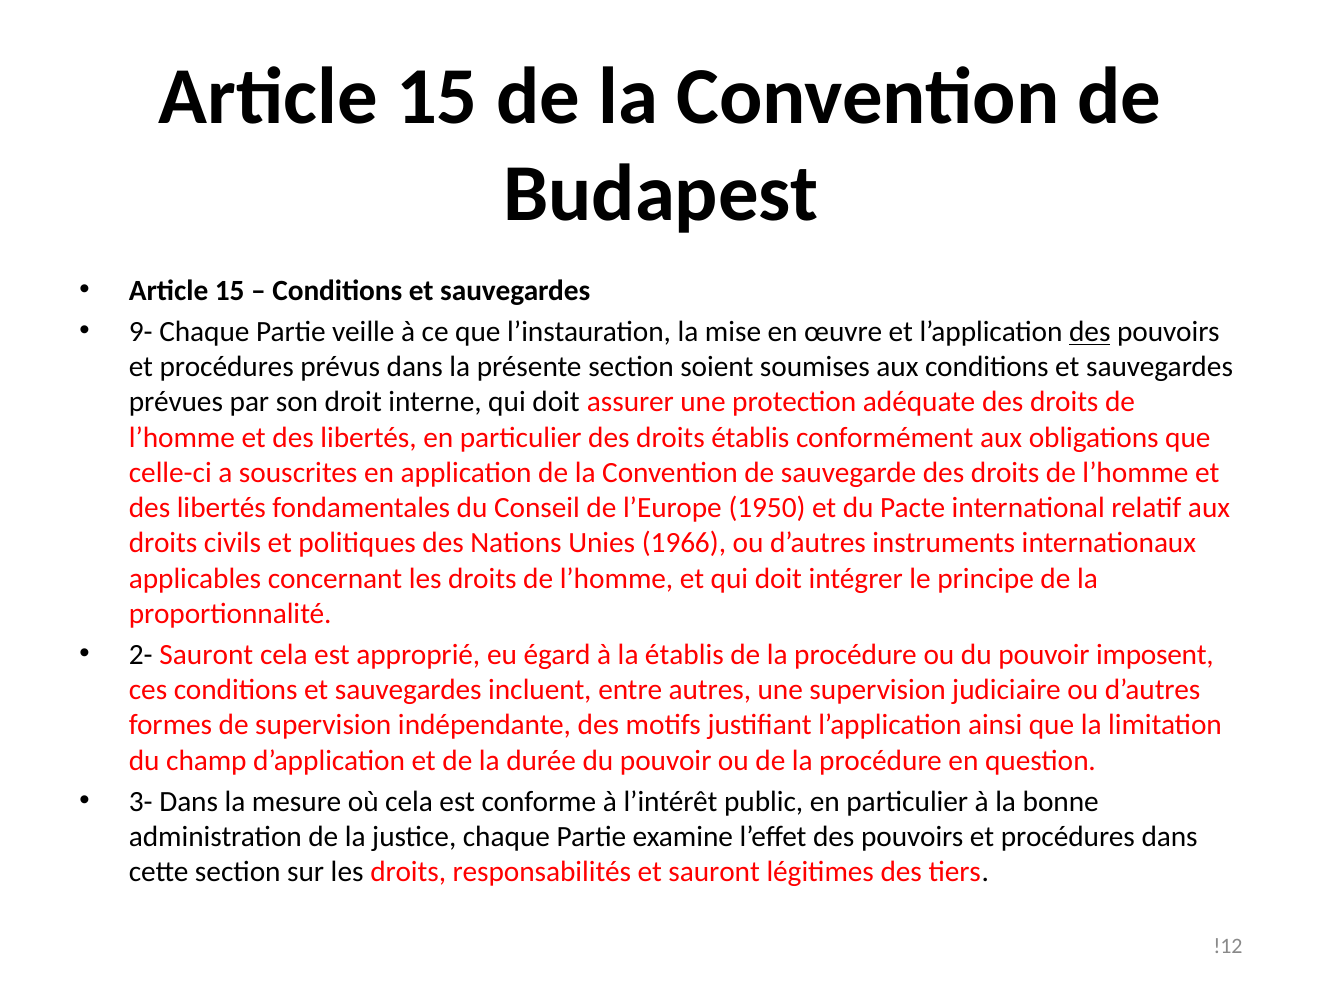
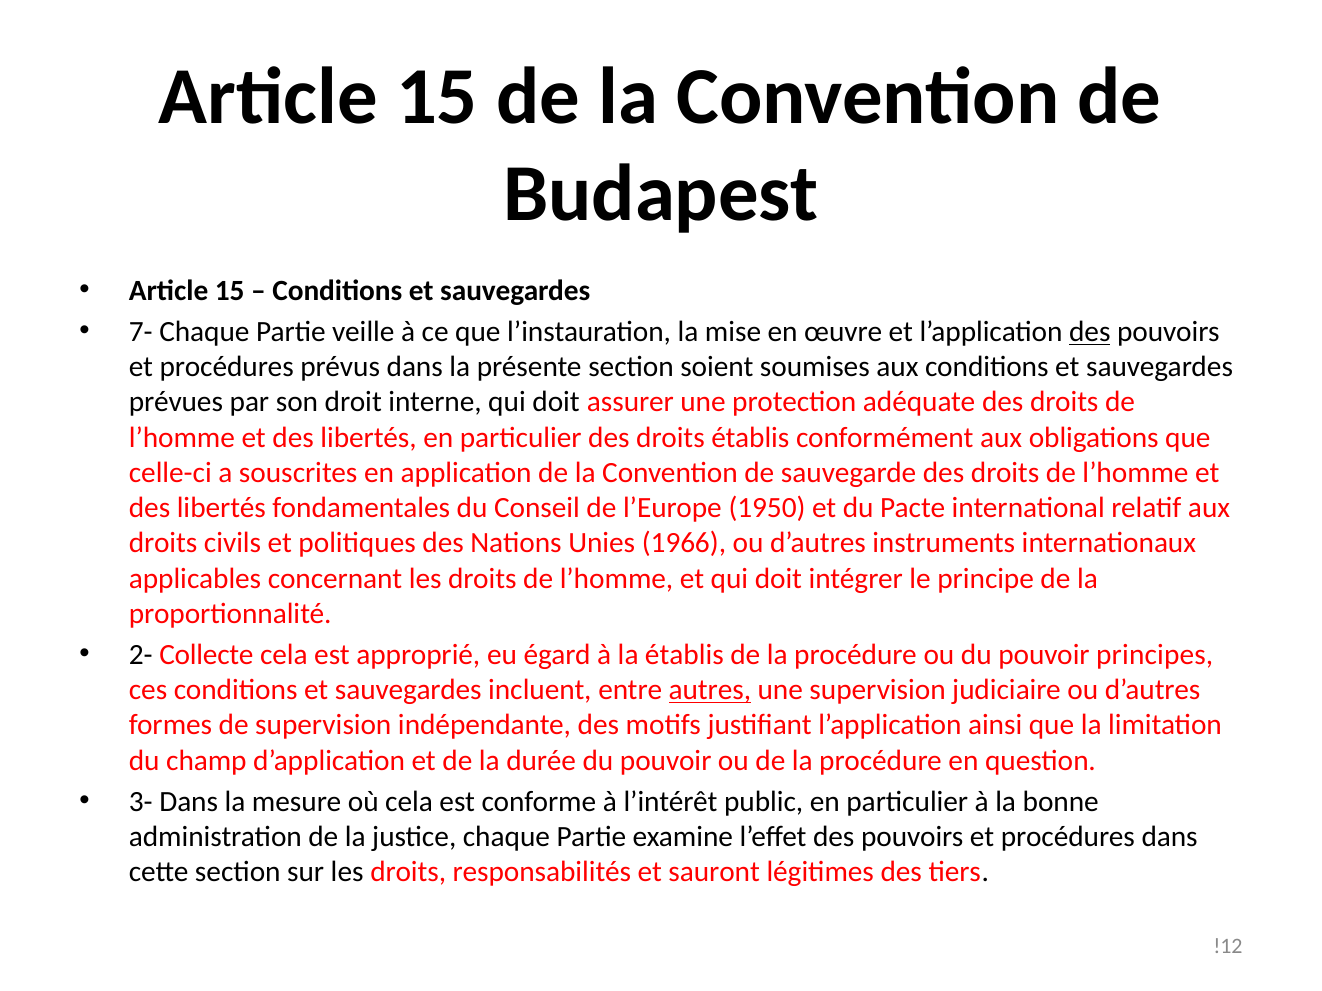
9-: 9- -> 7- (141, 332)
2- Sauront: Sauront -> Collecte (206, 655)
imposent: imposent -> principes (1155, 655)
autres underline: none -> present (710, 690)
